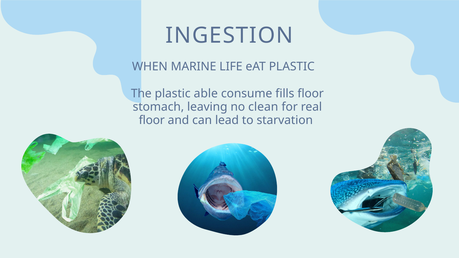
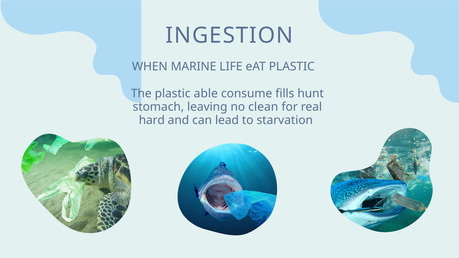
fills floor: floor -> hunt (311, 94)
floor: floor -> hard (152, 120)
